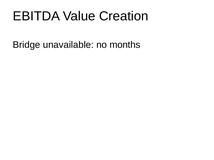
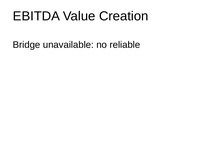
months: months -> reliable (125, 45)
